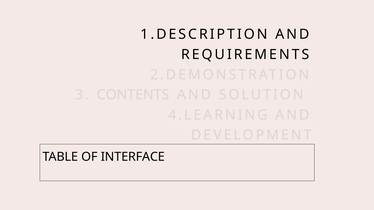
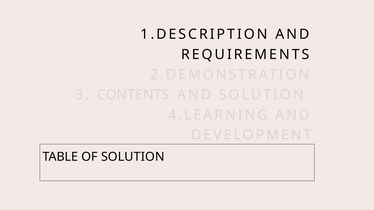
OF INTERFACE: INTERFACE -> SOLUTION (133, 157)
